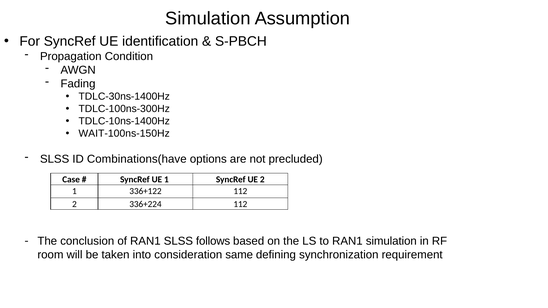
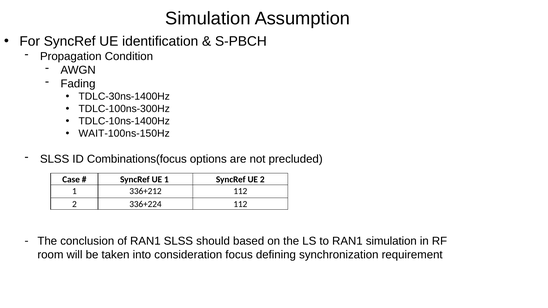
Combinations(have: Combinations(have -> Combinations(focus (137, 159)
336+122: 336+122 -> 336+212 (145, 191)
follows: follows -> should (213, 241)
same: same -> focus (239, 255)
